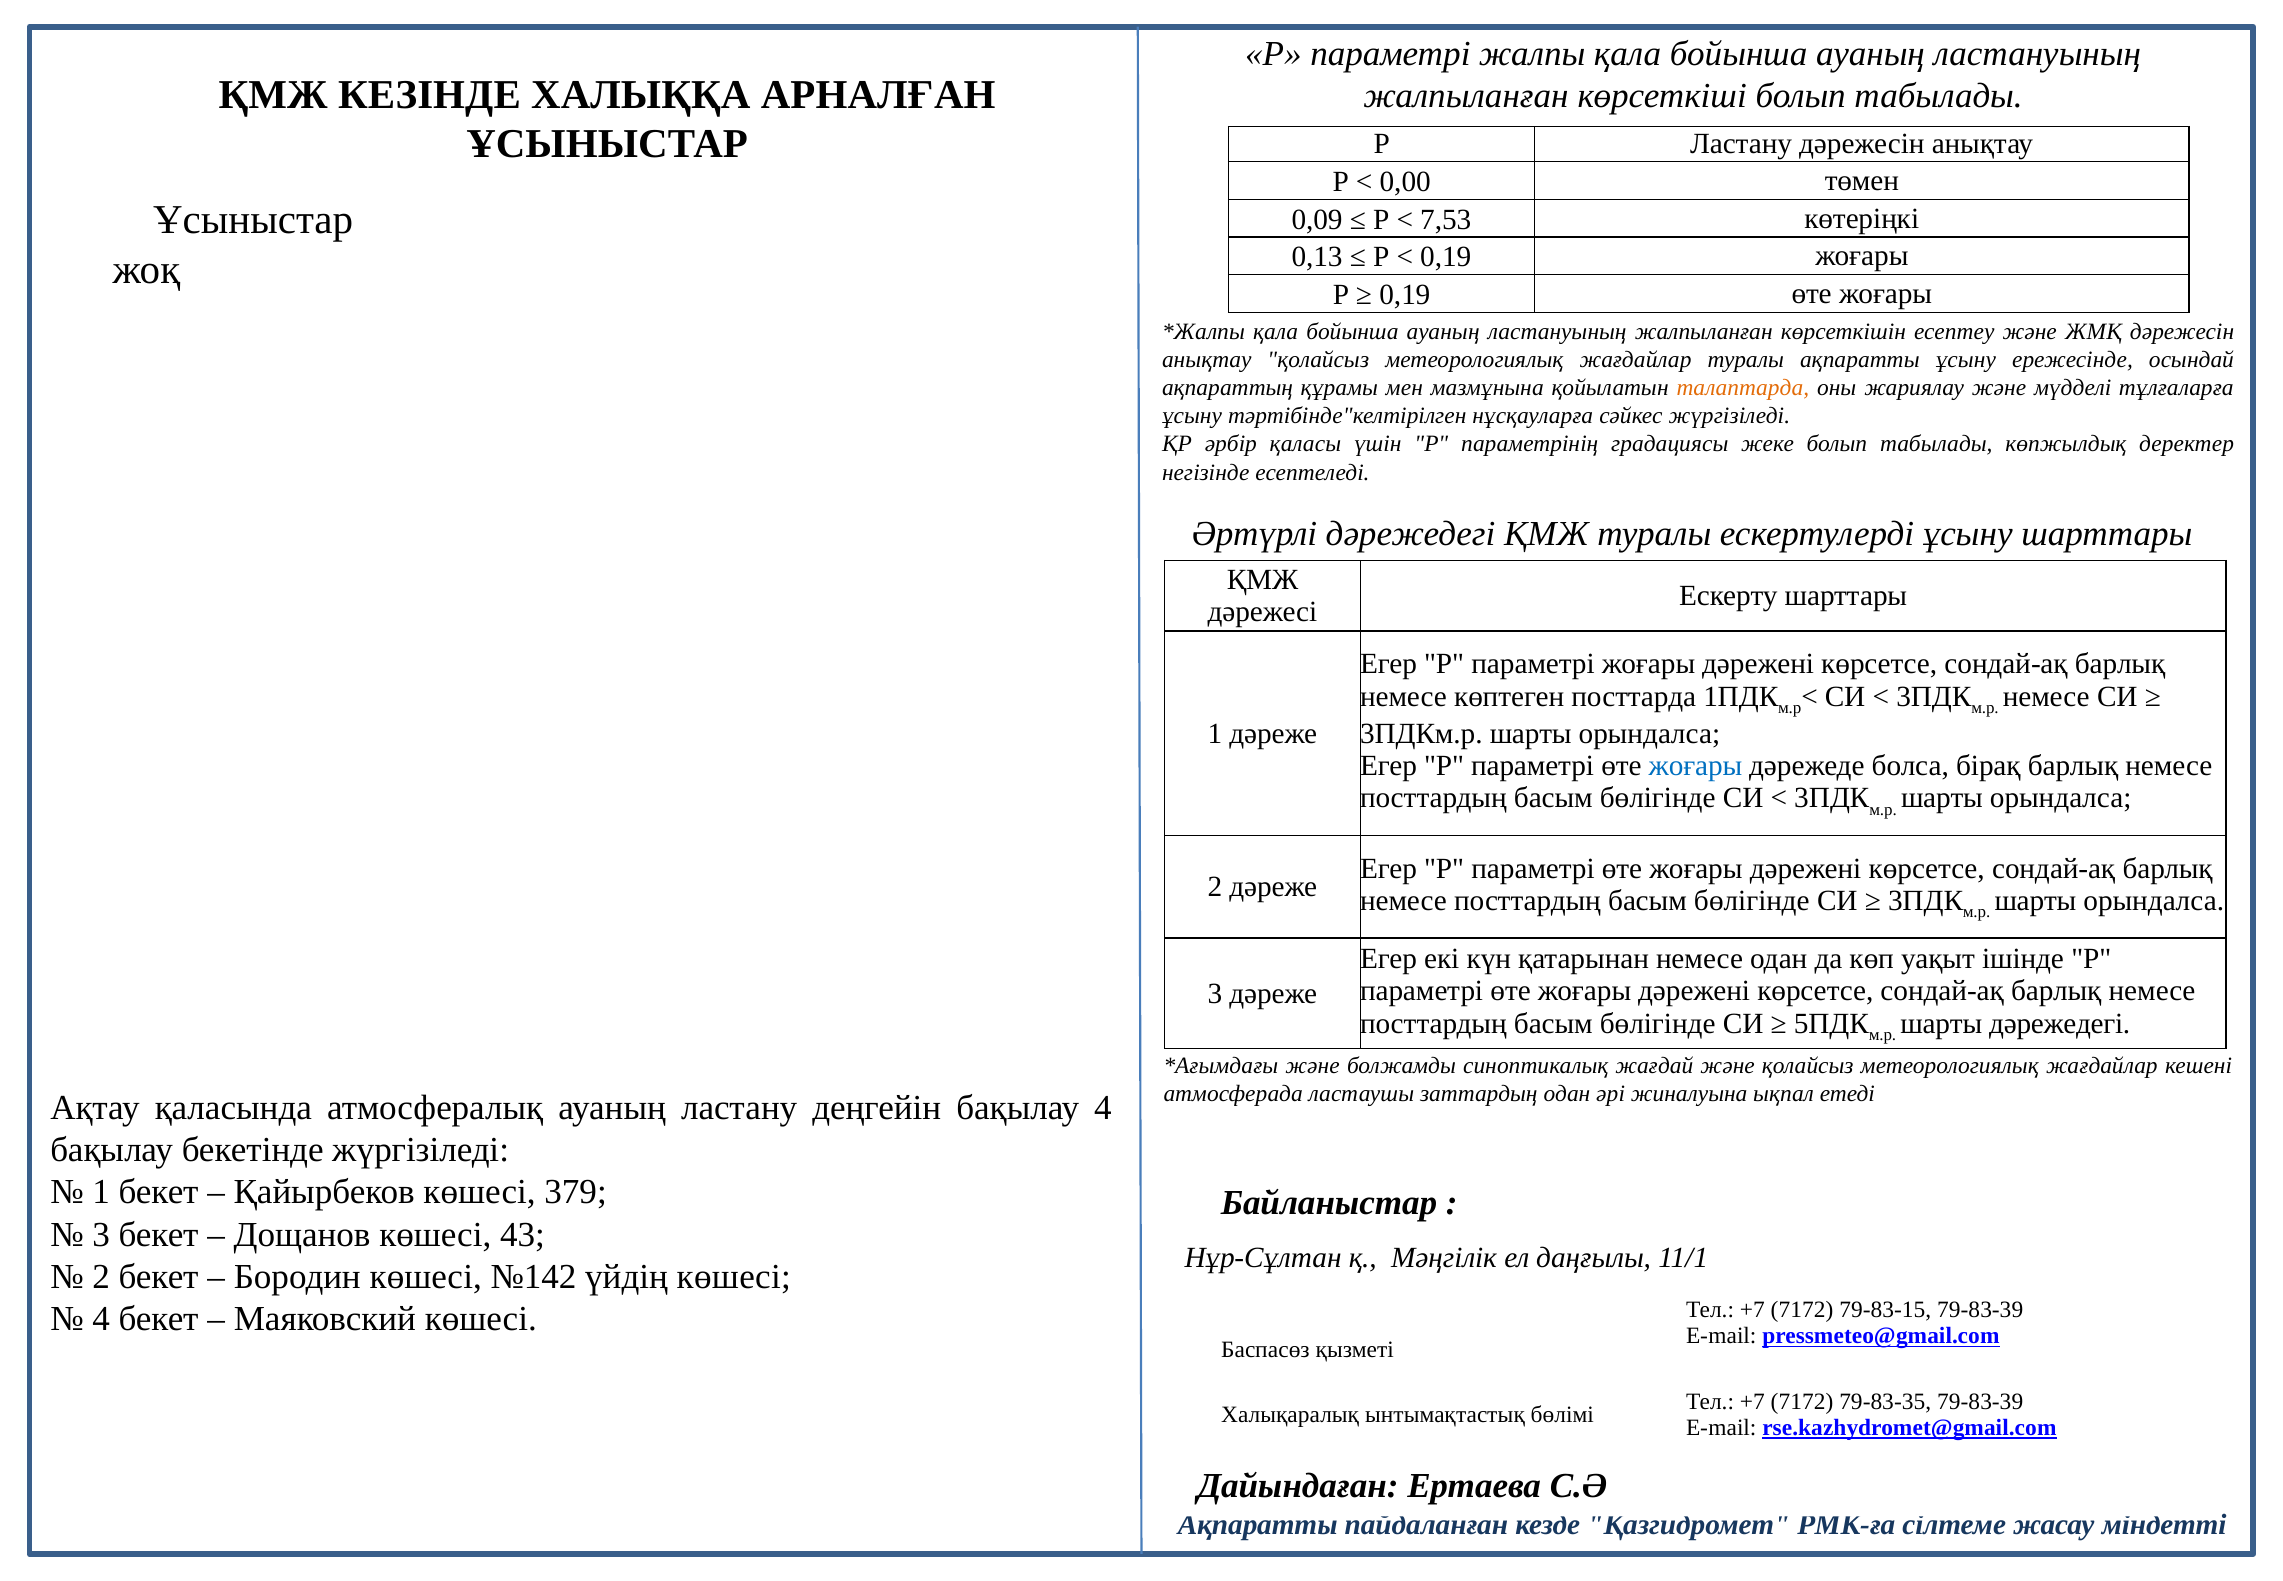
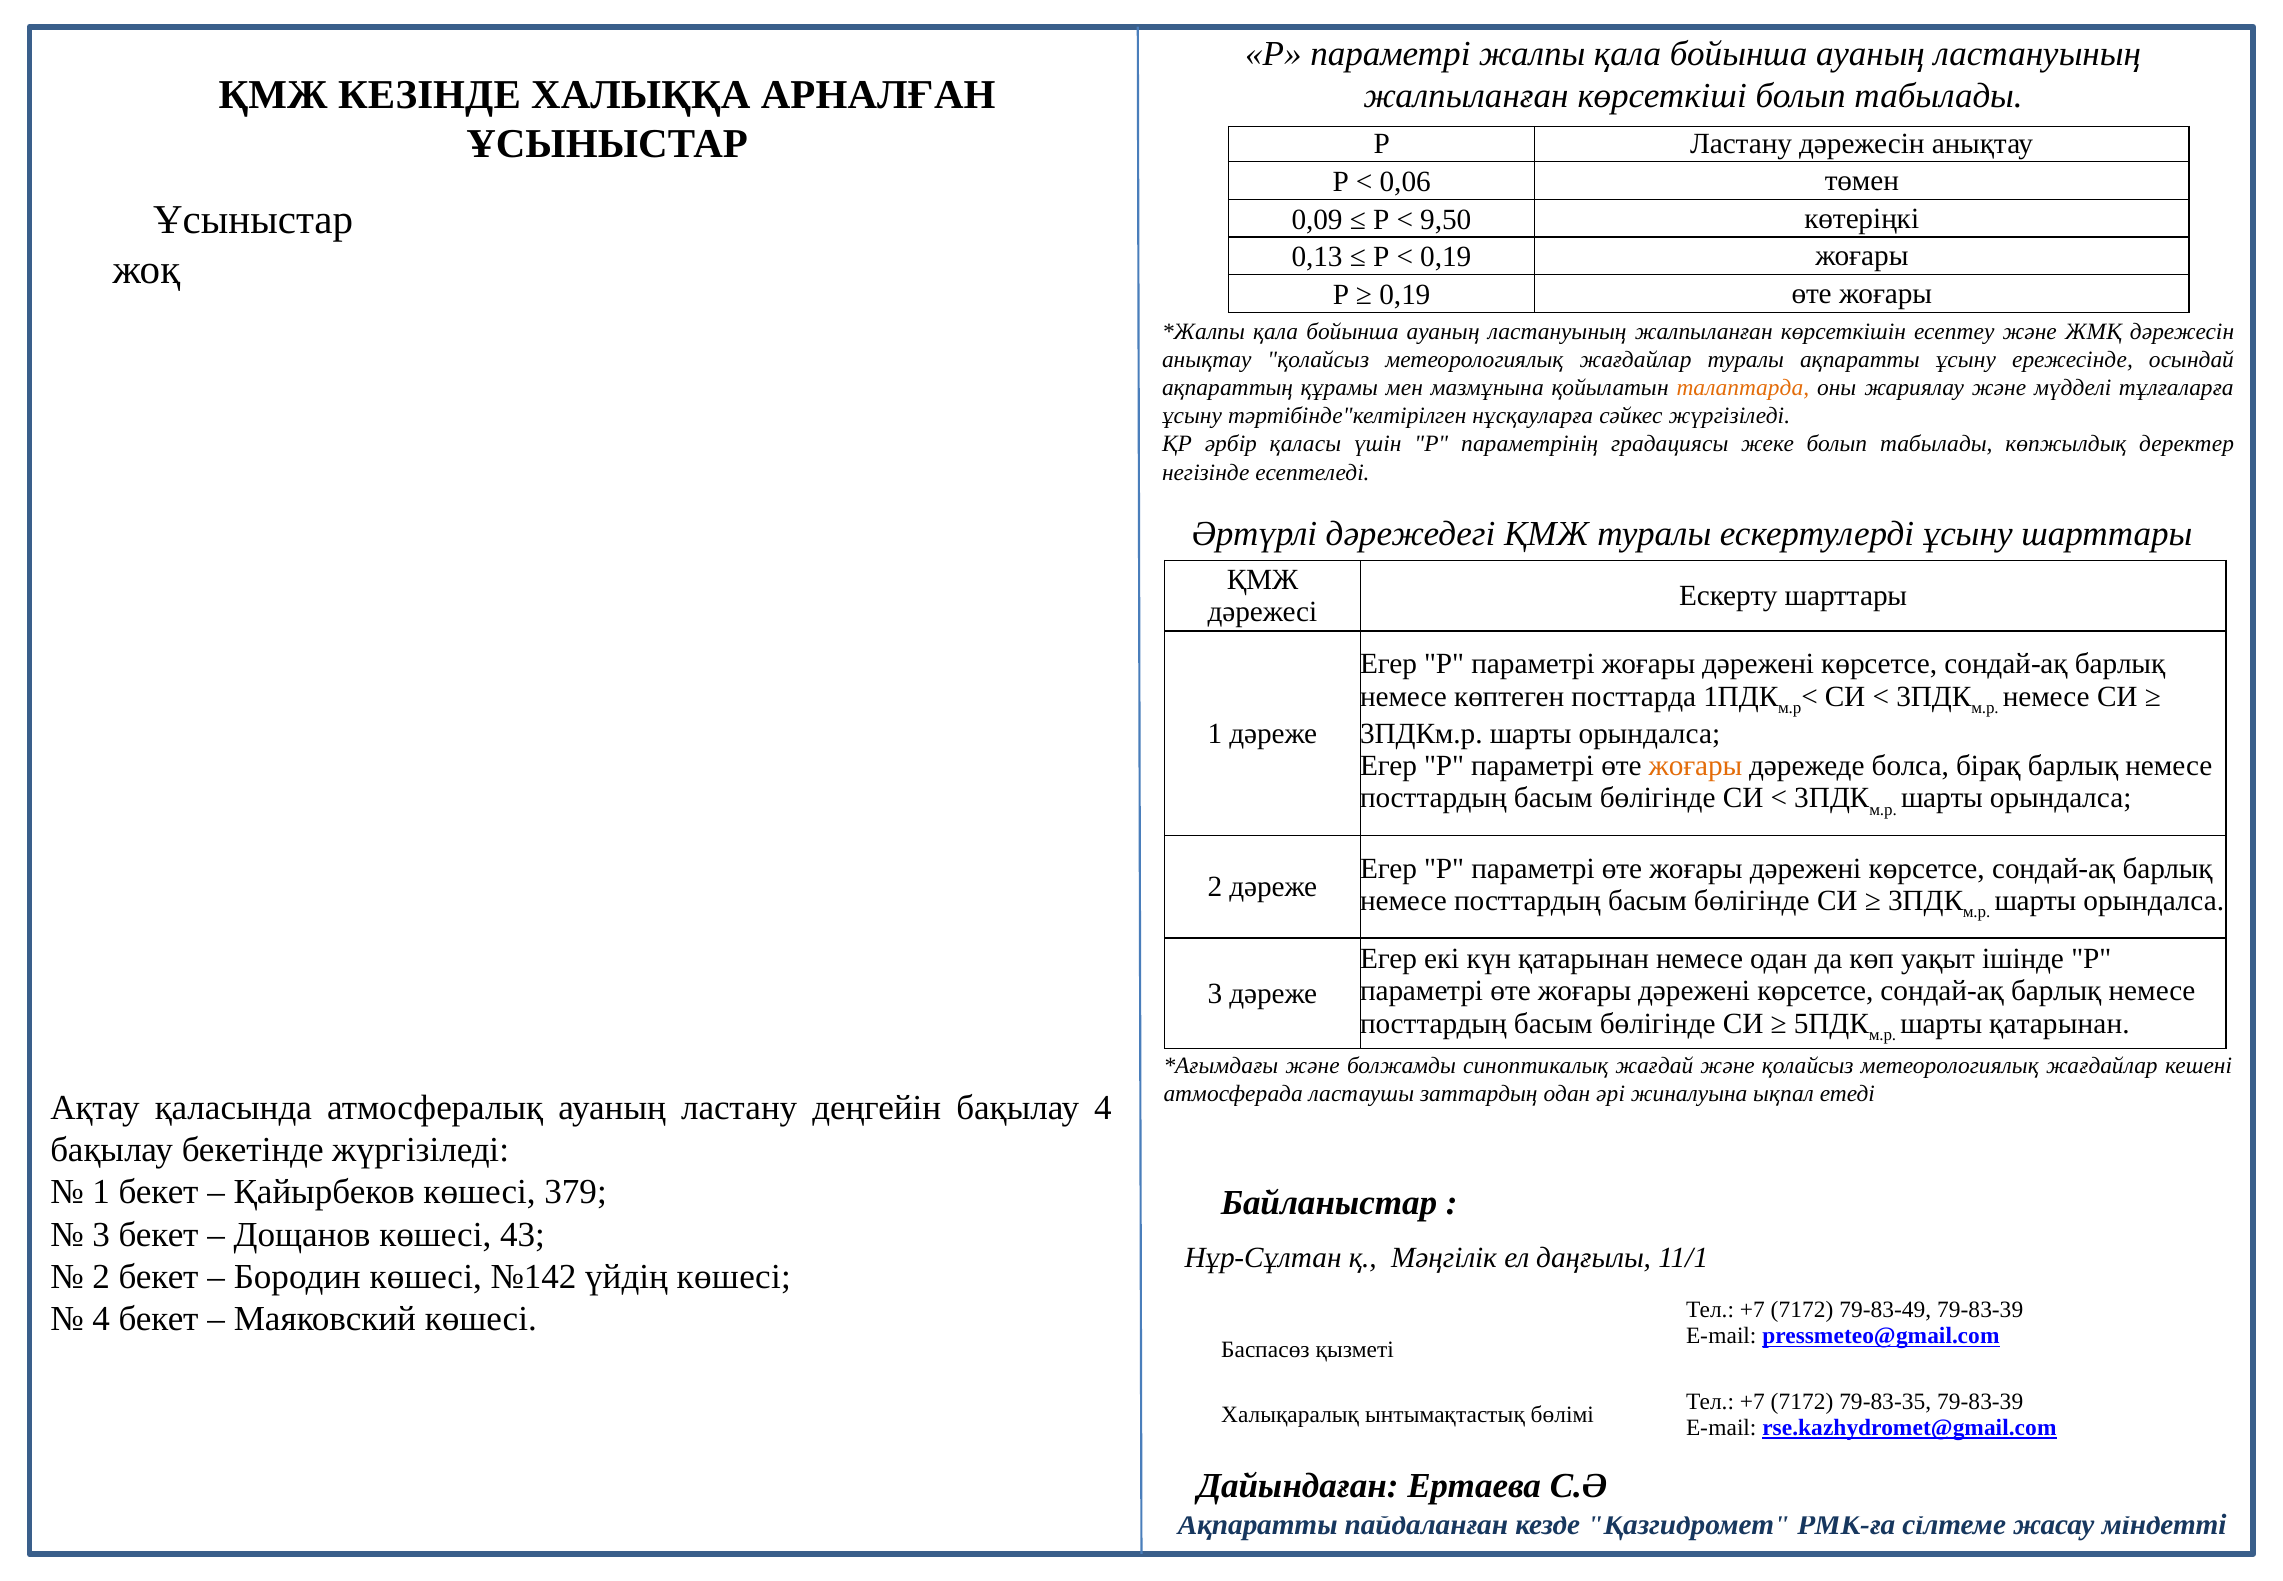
0,00: 0,00 -> 0,06 (1405, 182)
7,53: 7,53 -> 9,50 (1446, 219)
жоғары colour: blue -> orange (1695, 765)
шарты дәрежедегі: дәрежедегі -> қатарынан (2060, 1023)
79-83-15: 79-83-15 -> 79-83-49 (1885, 1310)
